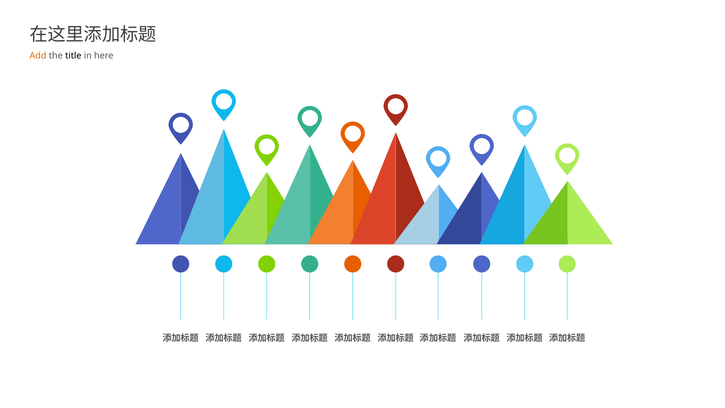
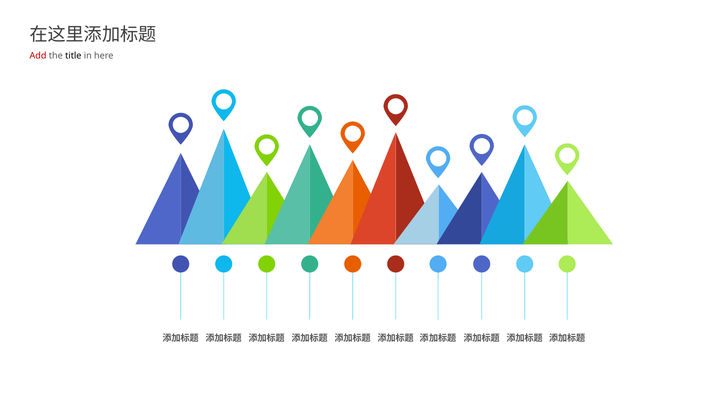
Add colour: orange -> red (38, 56)
